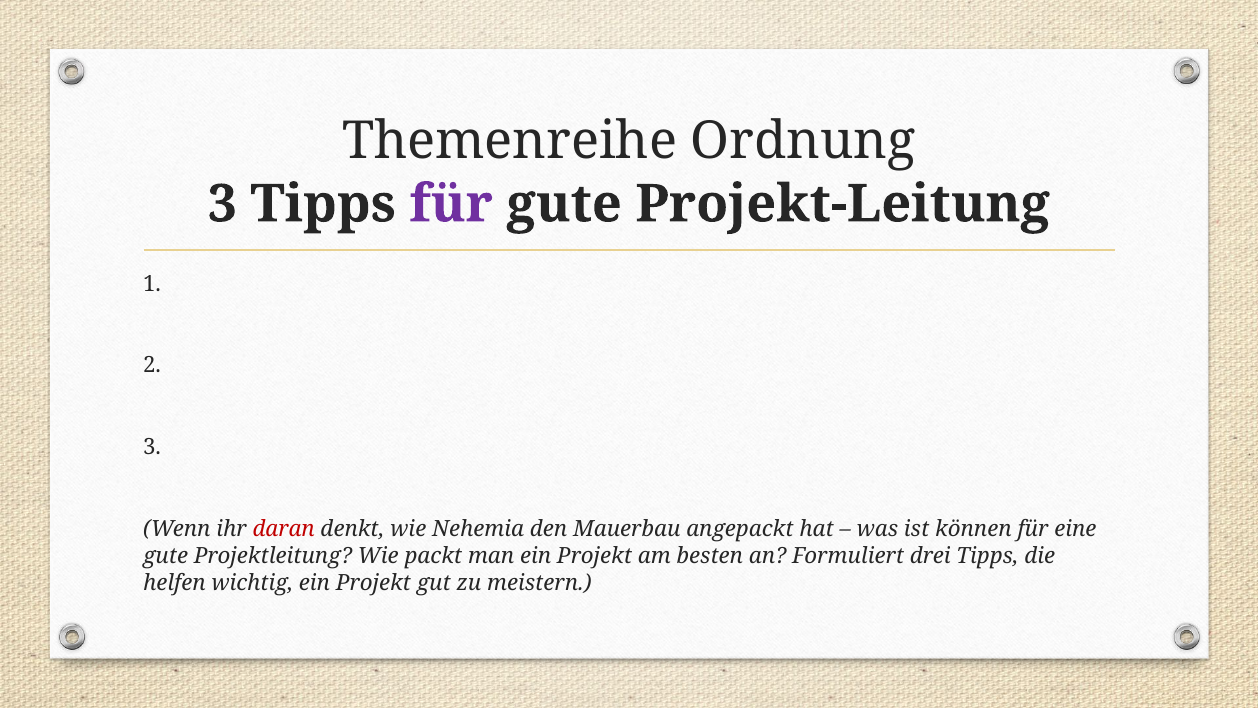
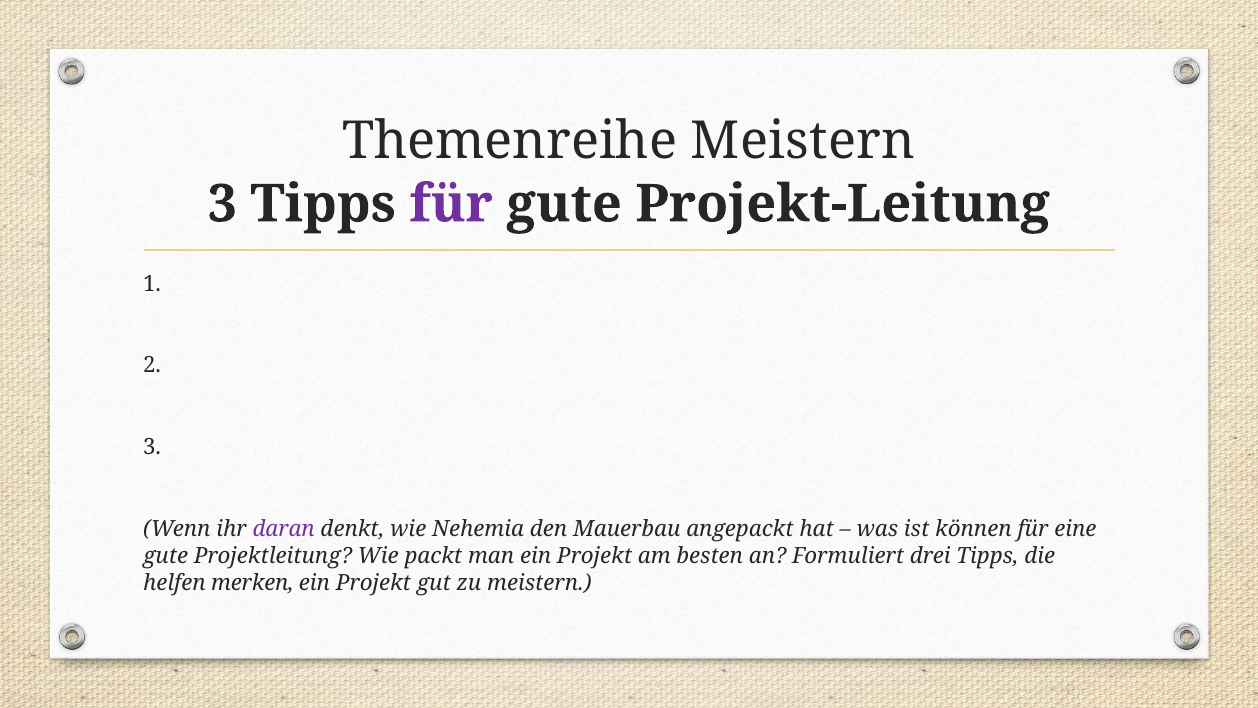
Themenreihe Ordnung: Ordnung -> Meistern (803, 141)
daran colour: red -> purple (284, 529)
wichtig: wichtig -> merken (252, 582)
